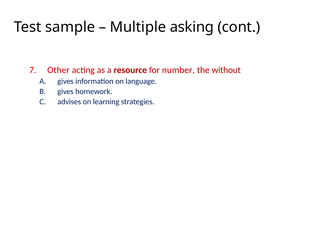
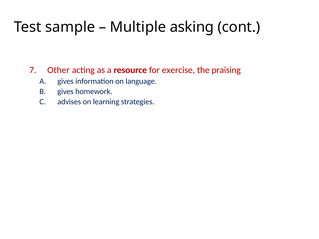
number: number -> exercise (178, 70)
without: without -> praising (226, 70)
